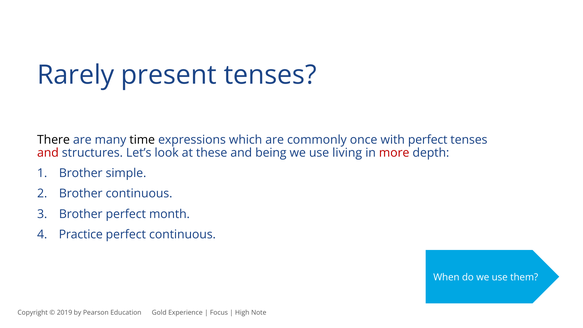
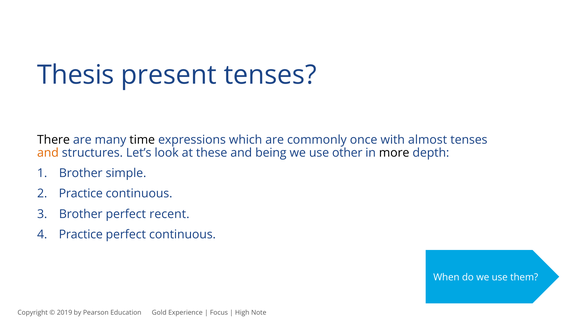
Rarely: Rarely -> Thesis (76, 75)
with perfect: perfect -> almost (428, 140)
and colour: red -> orange (48, 153)
living: living -> other (347, 153)
more colour: red -> black (394, 153)
Brother: Brother -> Practice (81, 194)
month: month -> recent (169, 214)
